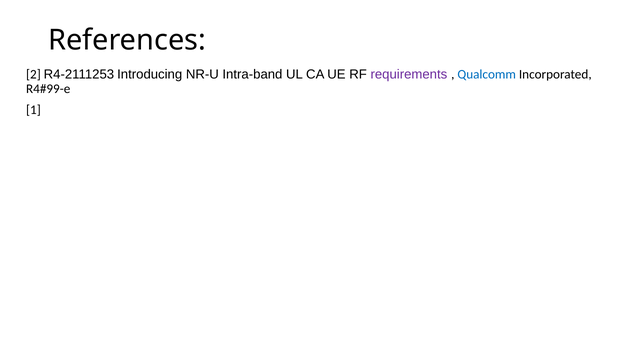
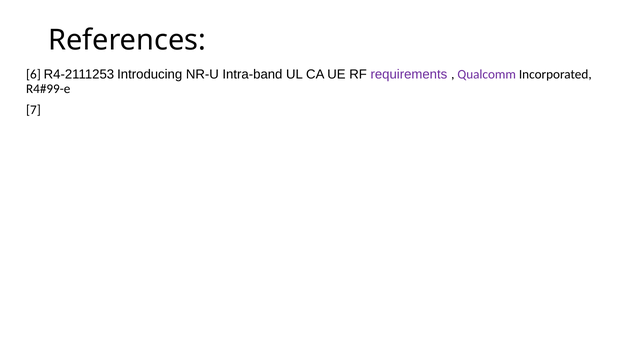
2: 2 -> 6 (33, 75)
Qualcomm colour: blue -> purple (487, 75)
1: 1 -> 7 (33, 110)
